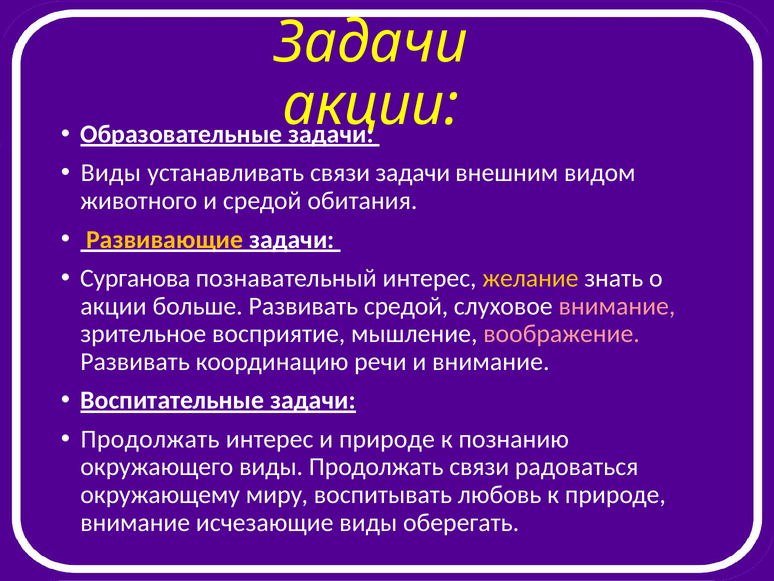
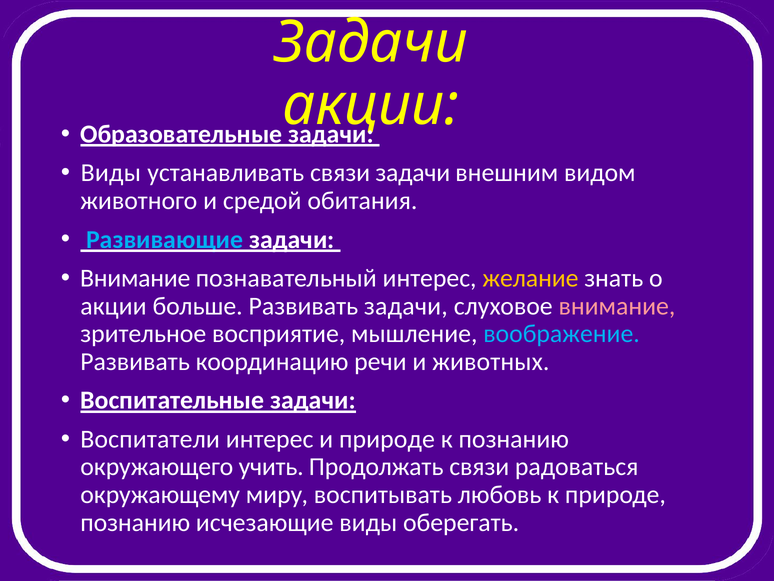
Развивающие colour: yellow -> light blue (165, 239)
Сурганова: Сурганова -> Внимание (135, 278)
Развивать средой: средой -> задачи (406, 306)
воображение colour: pink -> light blue (562, 334)
и внимание: внимание -> животных (491, 361)
Продолжать: Продолжать -> Воспитатели (150, 439)
окружающего виды: виды -> учить (271, 467)
внимание: внимание -> познанию (135, 522)
